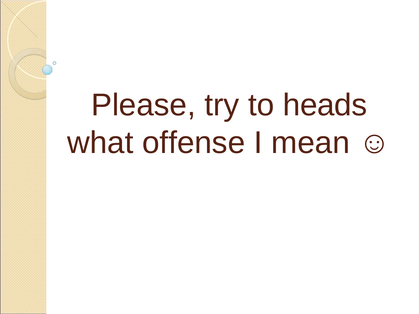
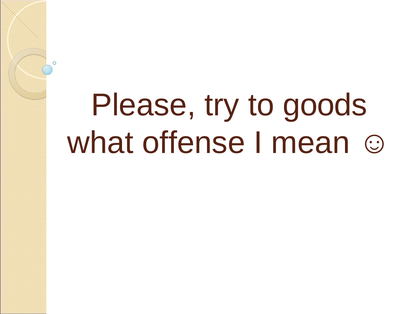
heads: heads -> goods (325, 105)
